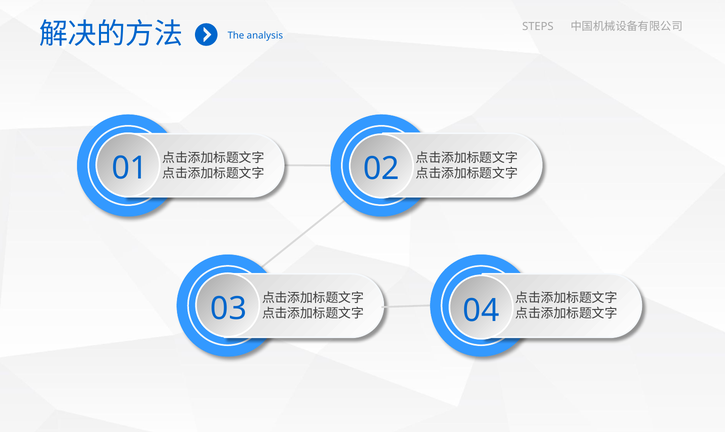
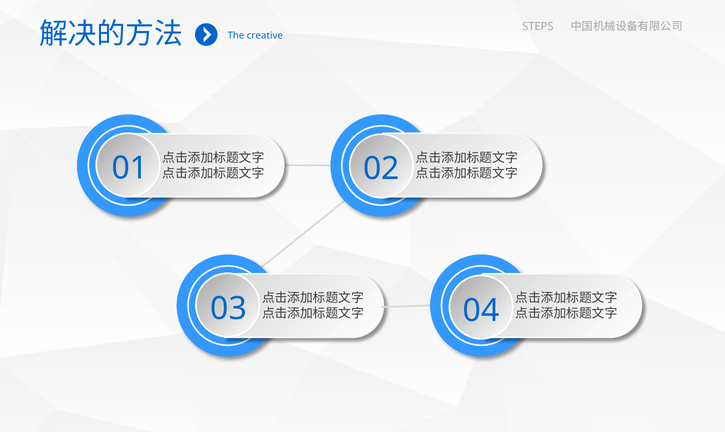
analysis: analysis -> creative (265, 35)
